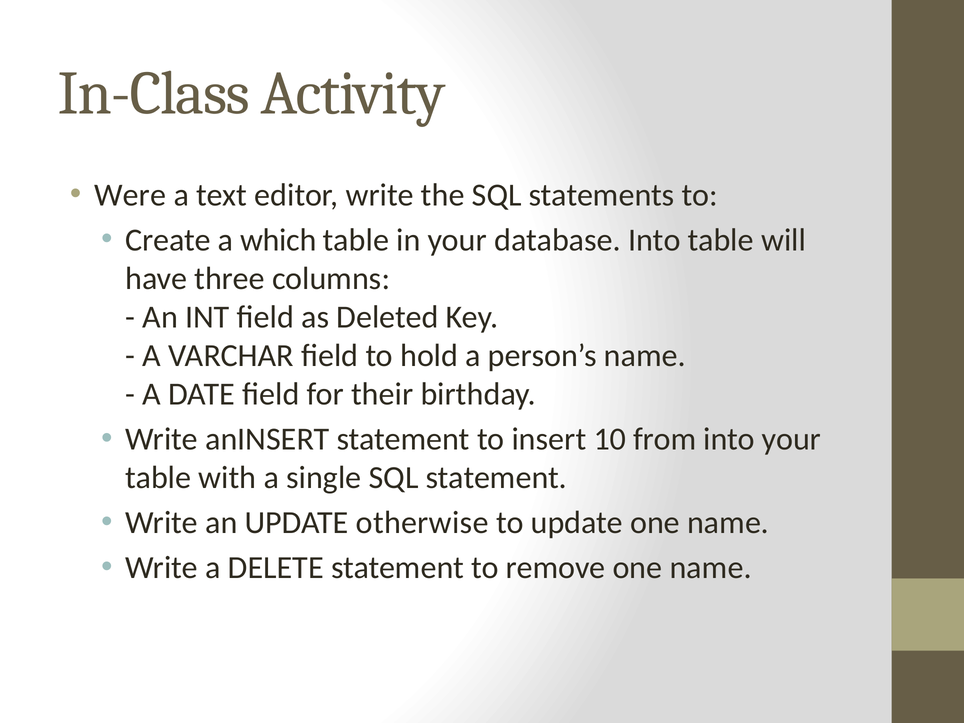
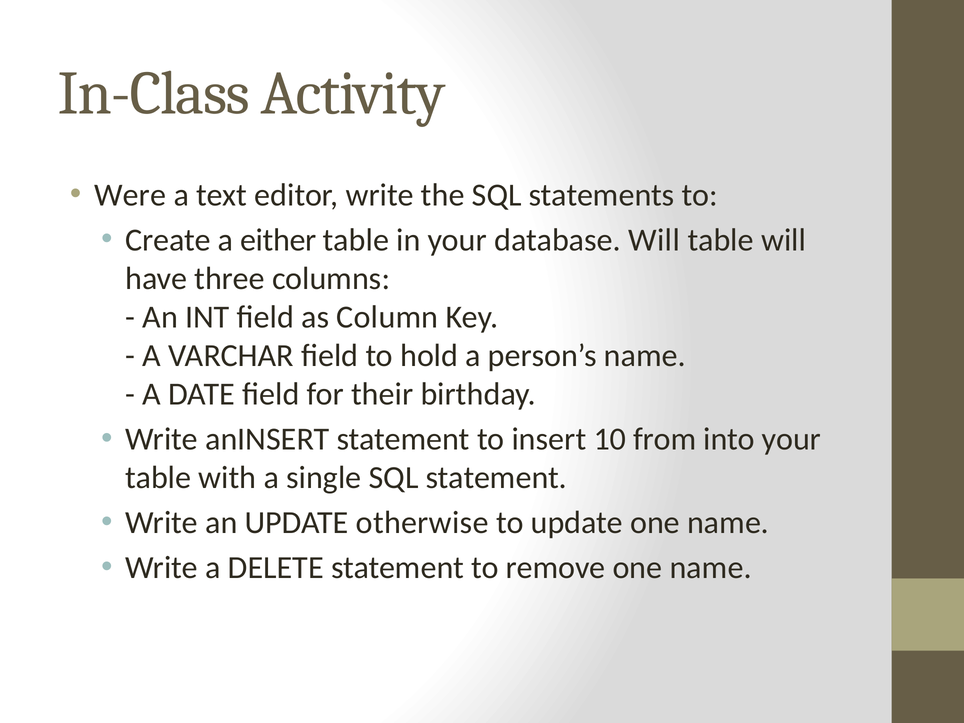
which: which -> either (278, 240)
database Into: Into -> Will (654, 240)
Deleted: Deleted -> Column (387, 317)
